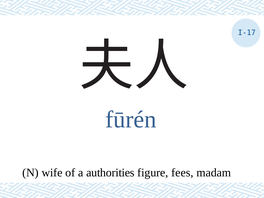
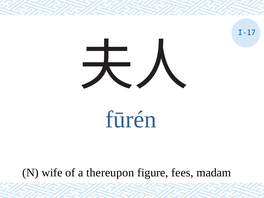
authorities: authorities -> thereupon (110, 173)
